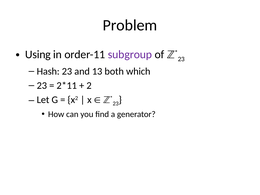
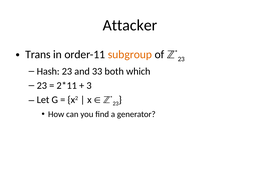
Problem: Problem -> Attacker (130, 25)
Using: Using -> Trans (38, 55)
subgroup colour: purple -> orange (130, 55)
13: 13 -> 33 (97, 71)
2: 2 -> 3 (89, 86)
